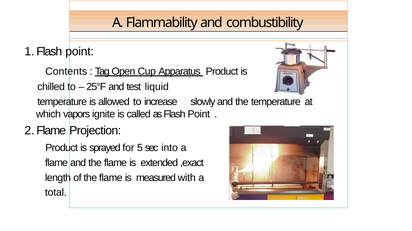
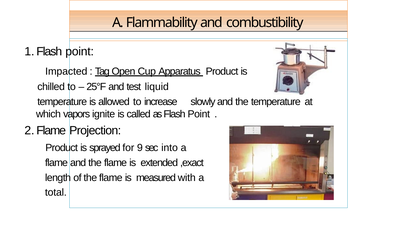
Contents: Contents -> Impacted (66, 72)
5: 5 -> 9 (140, 148)
